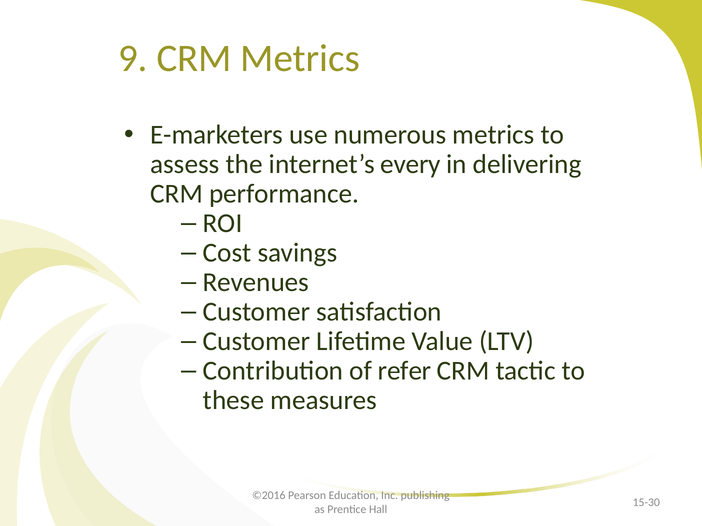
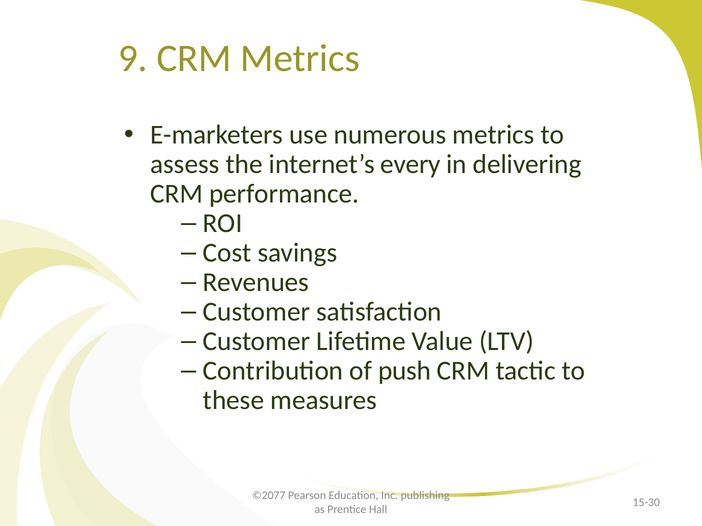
refer: refer -> push (405, 371)
©2016: ©2016 -> ©2077 (269, 496)
